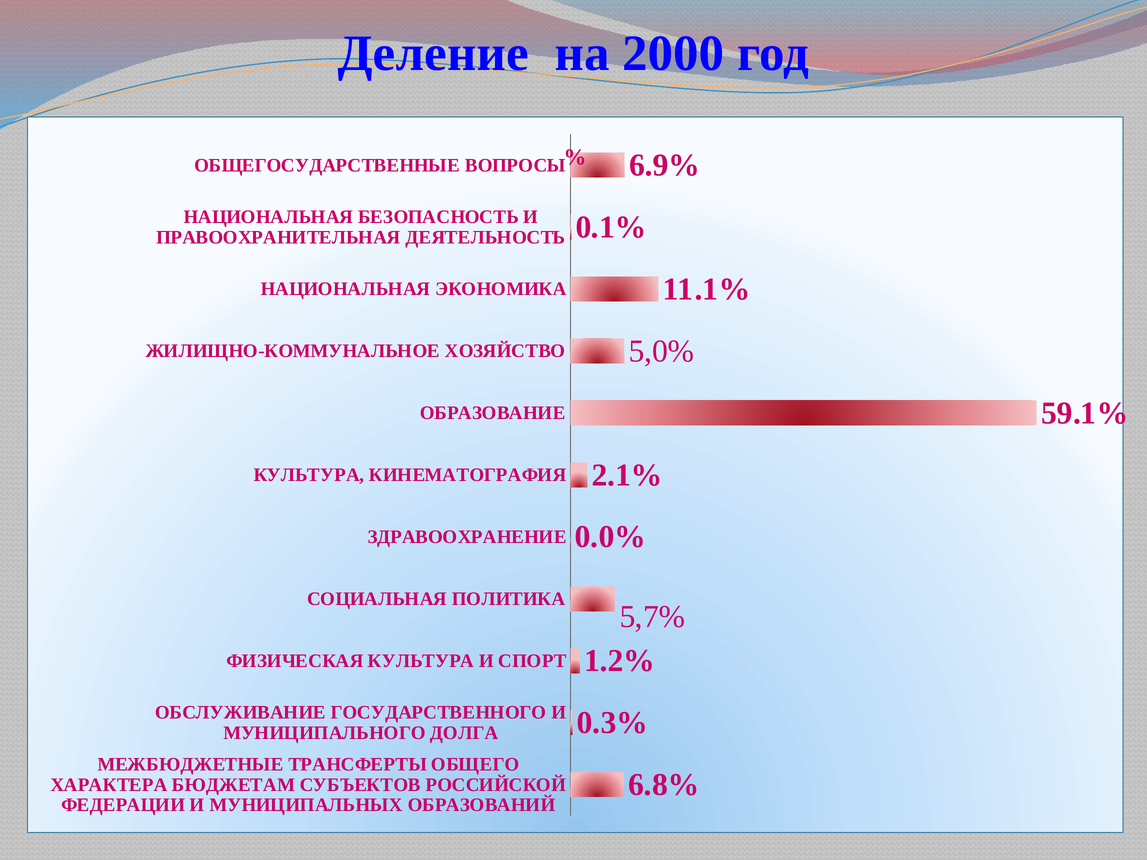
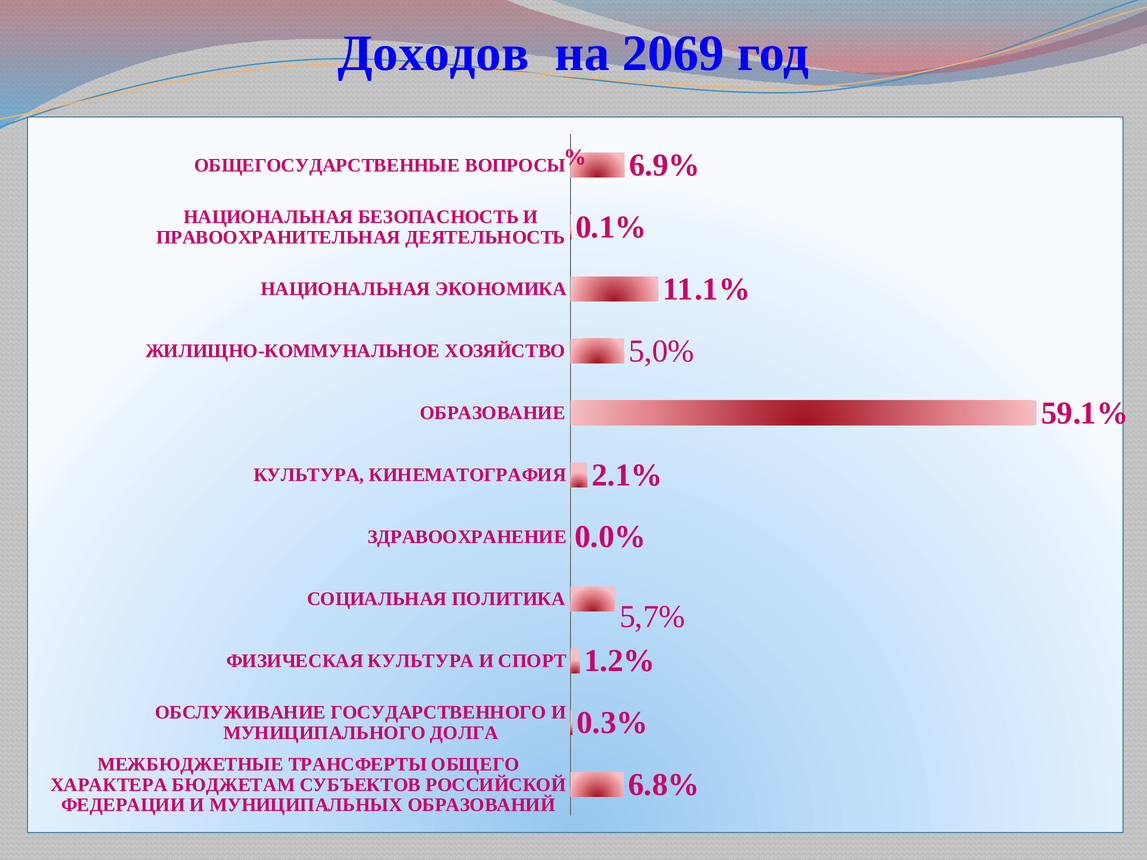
Деление: Деление -> Доходов (433, 54)
2000: 2000 -> 2069 (673, 54)
